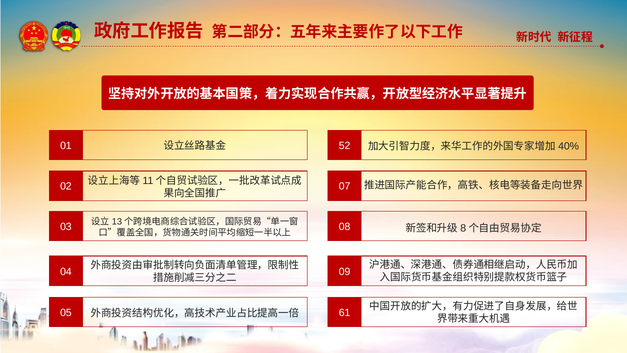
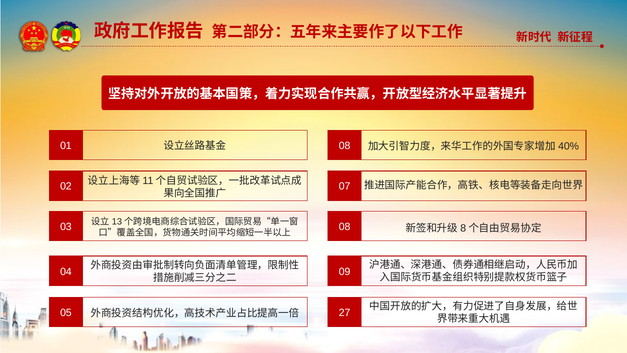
52: 52 -> 08 (345, 146)
61: 61 -> 27 (345, 312)
